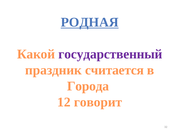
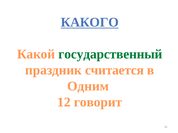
РОДНАЯ: РОДНАЯ -> КАКОГО (90, 22)
государственный colour: purple -> green (110, 54)
Города: Города -> Одним (88, 86)
